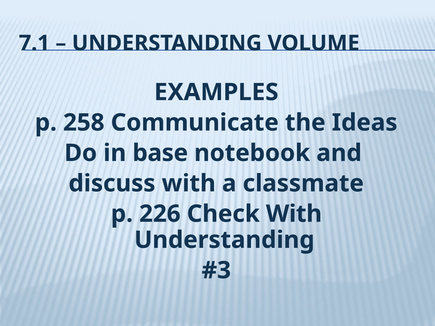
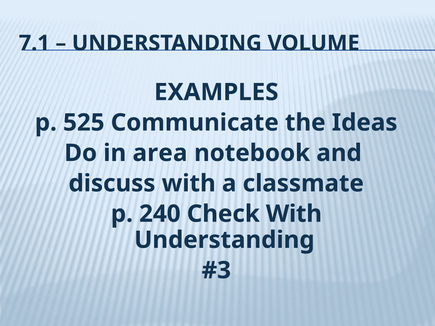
258: 258 -> 525 (84, 123)
base: base -> area (160, 153)
226: 226 -> 240 (160, 214)
